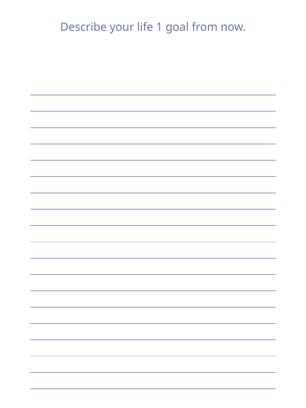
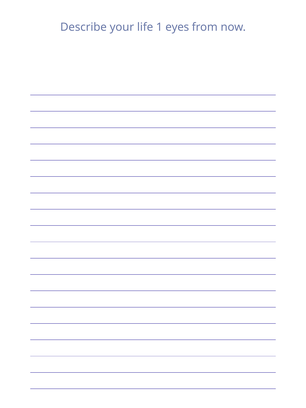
goal: goal -> eyes (177, 27)
